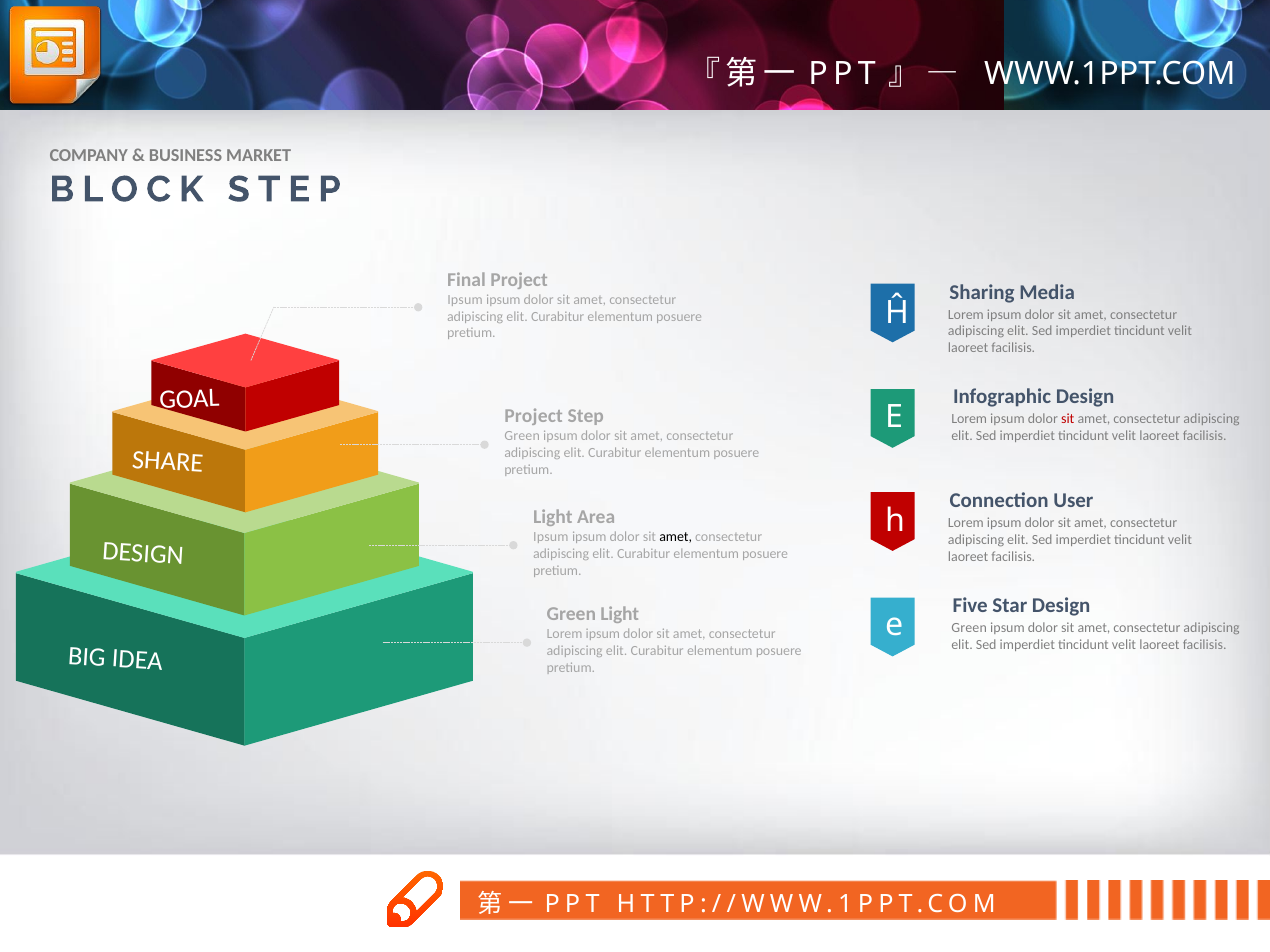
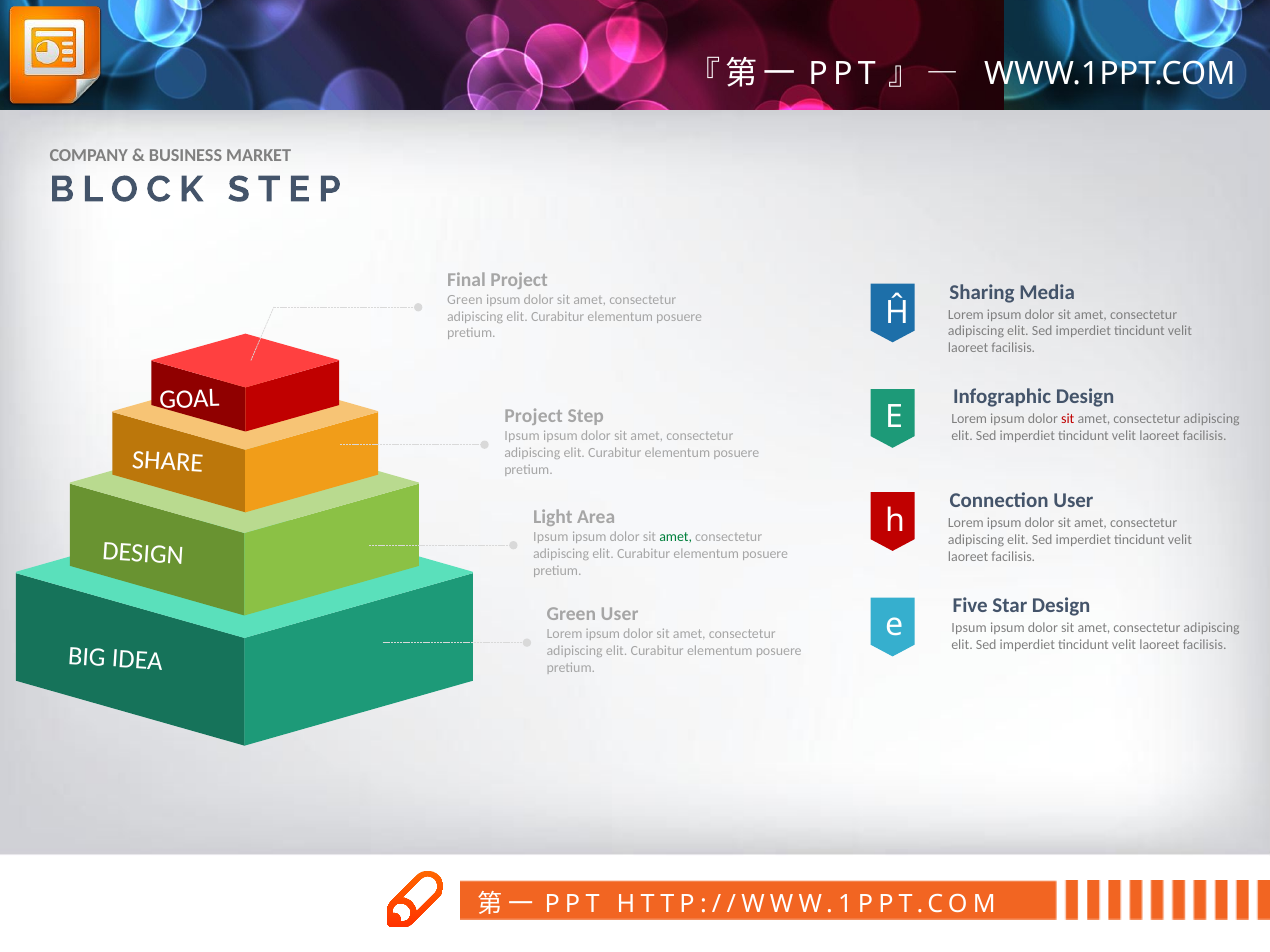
Ipsum: Ipsum -> Green (465, 300)
Green: Green -> Ipsum (522, 436)
amet colour: black -> green (676, 537)
Green Light: Light -> User (620, 615)
Green: Green -> Ipsum (969, 628)
